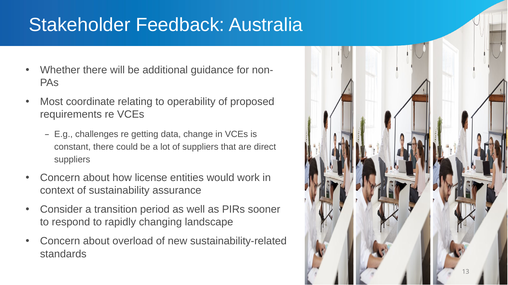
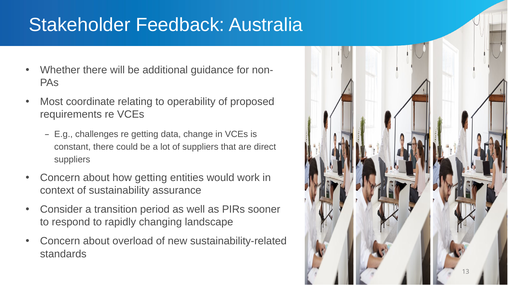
how license: license -> getting (151, 178)
